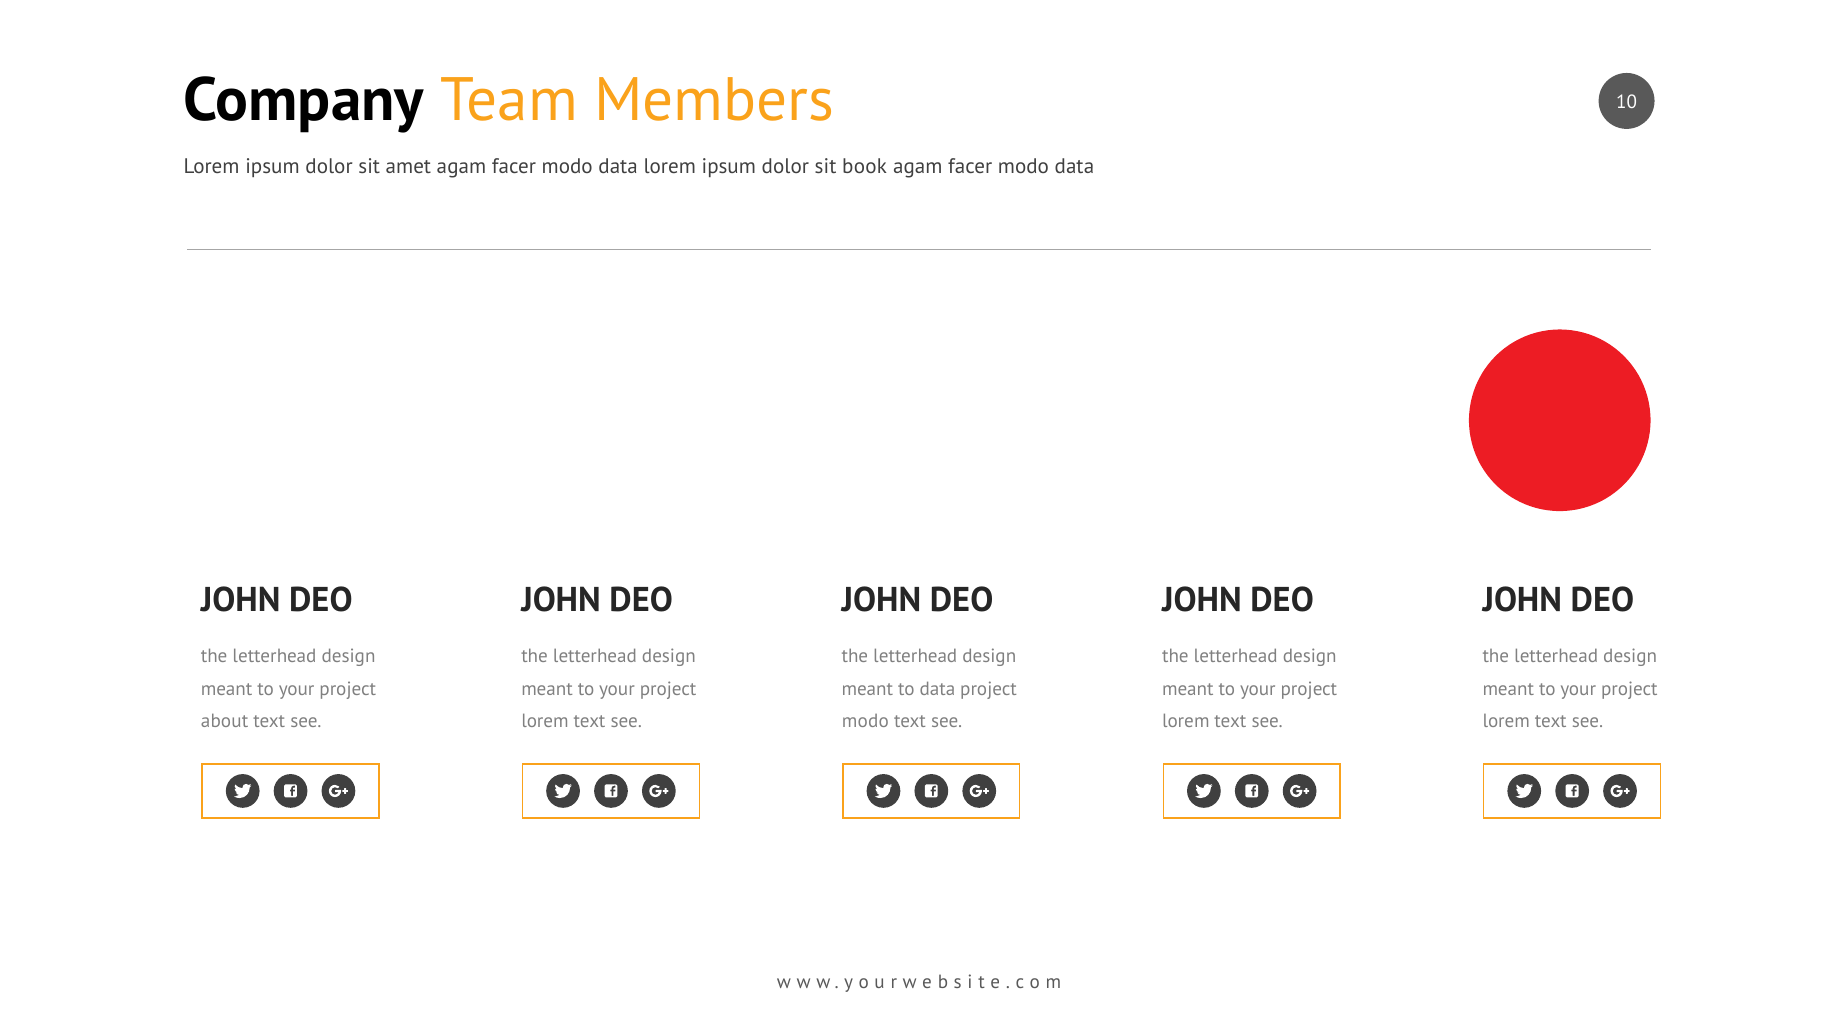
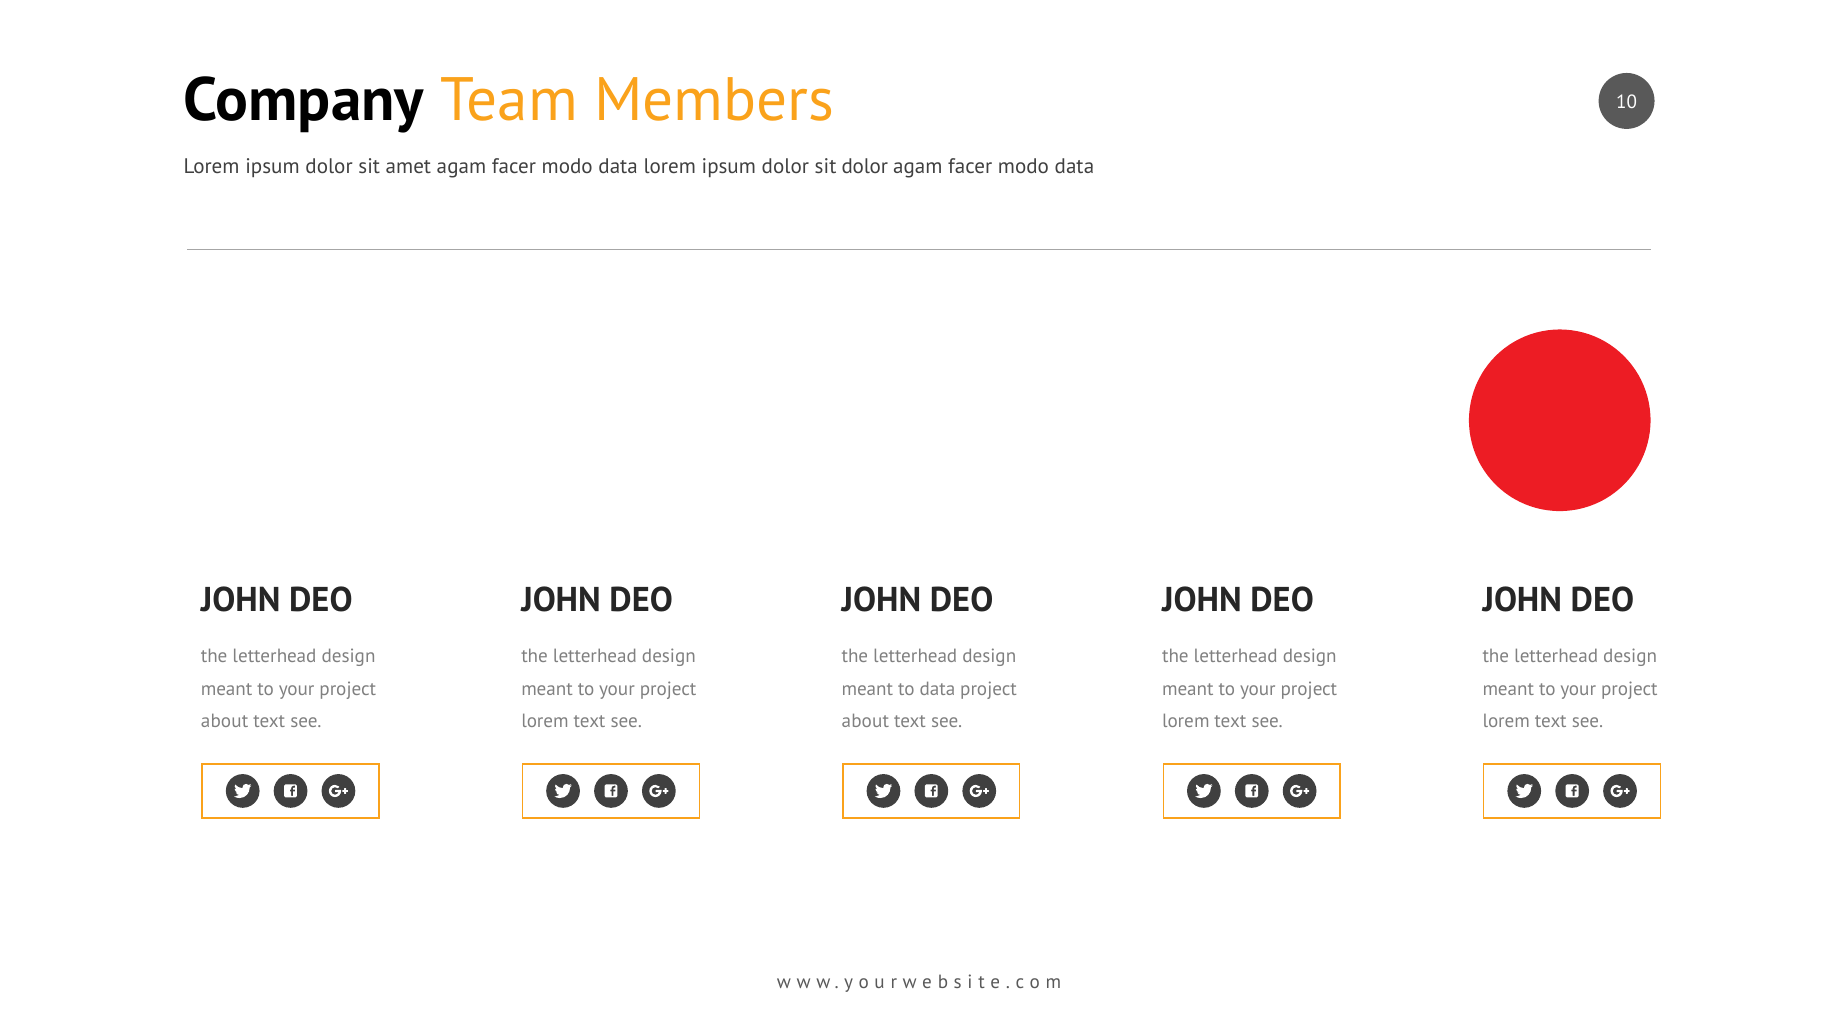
sit book: book -> dolor (865, 167)
modo: modo -> about (865, 721)
